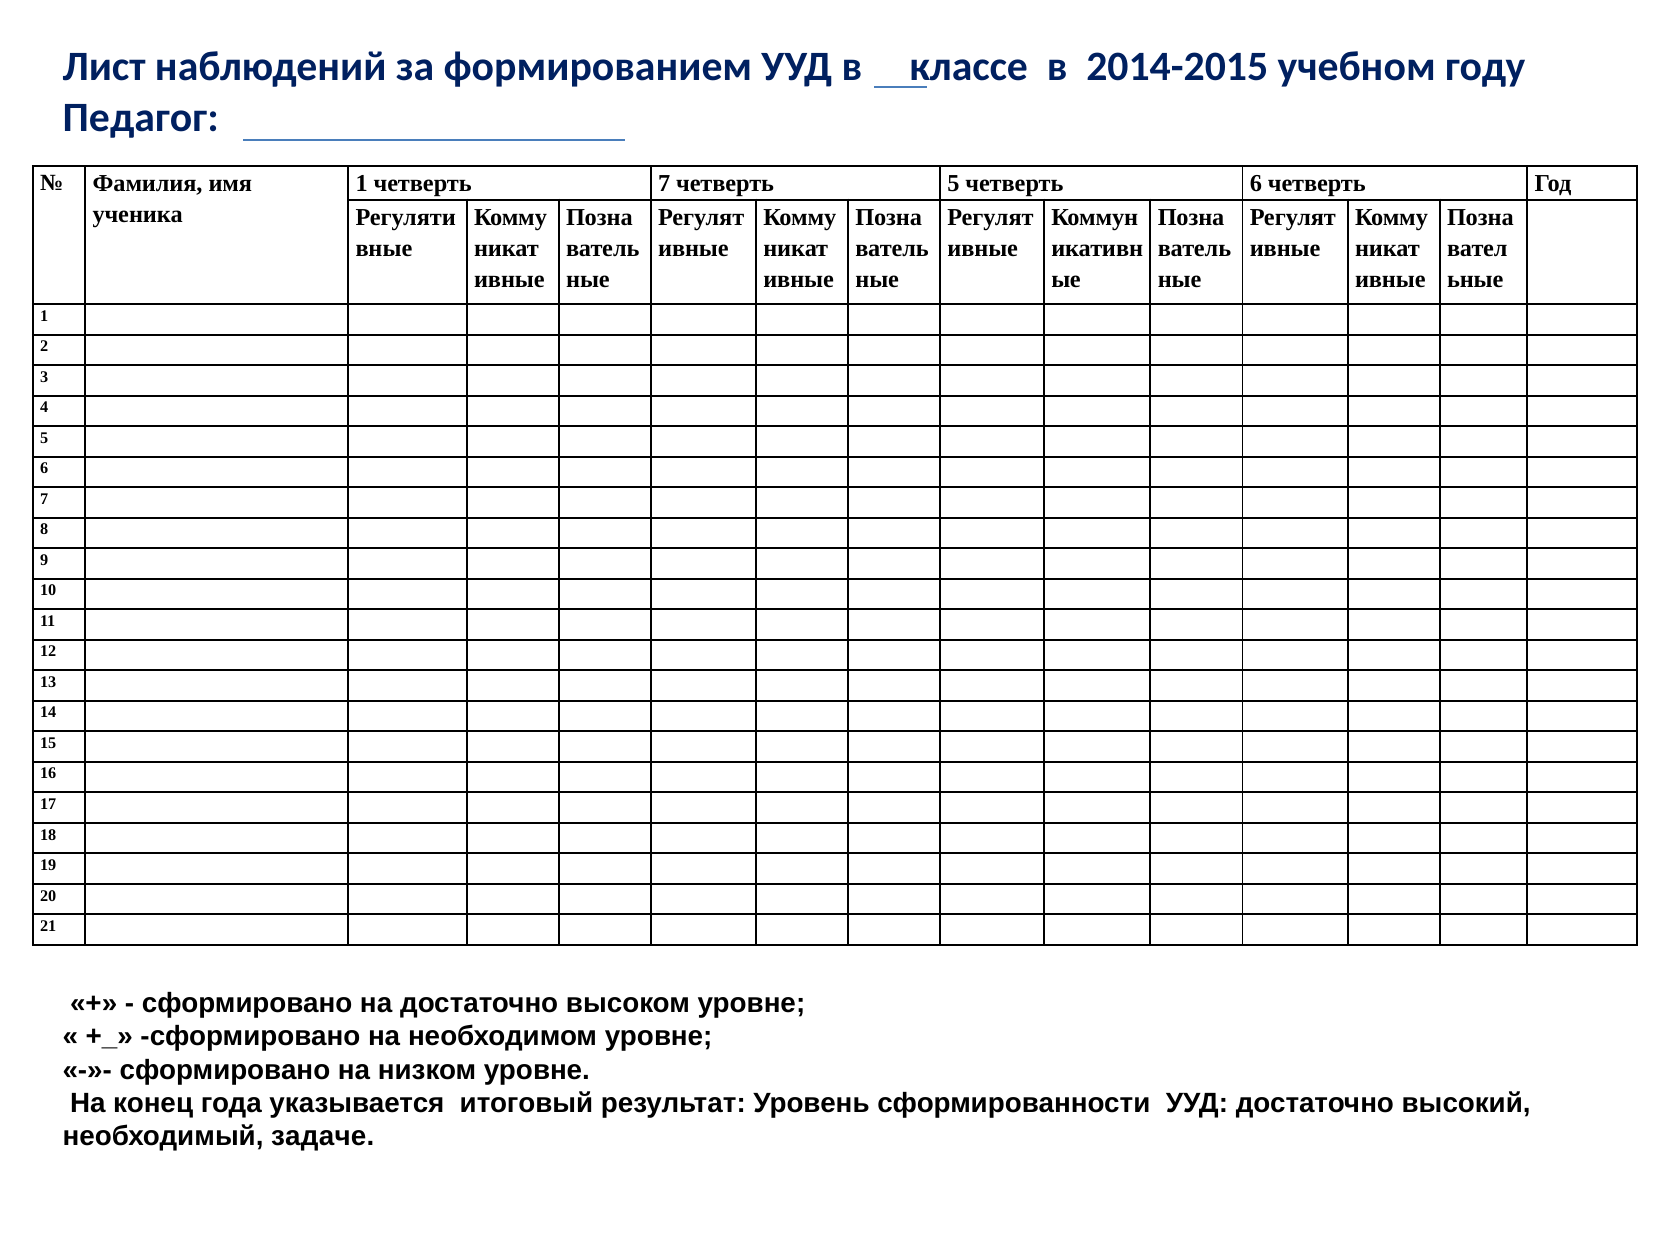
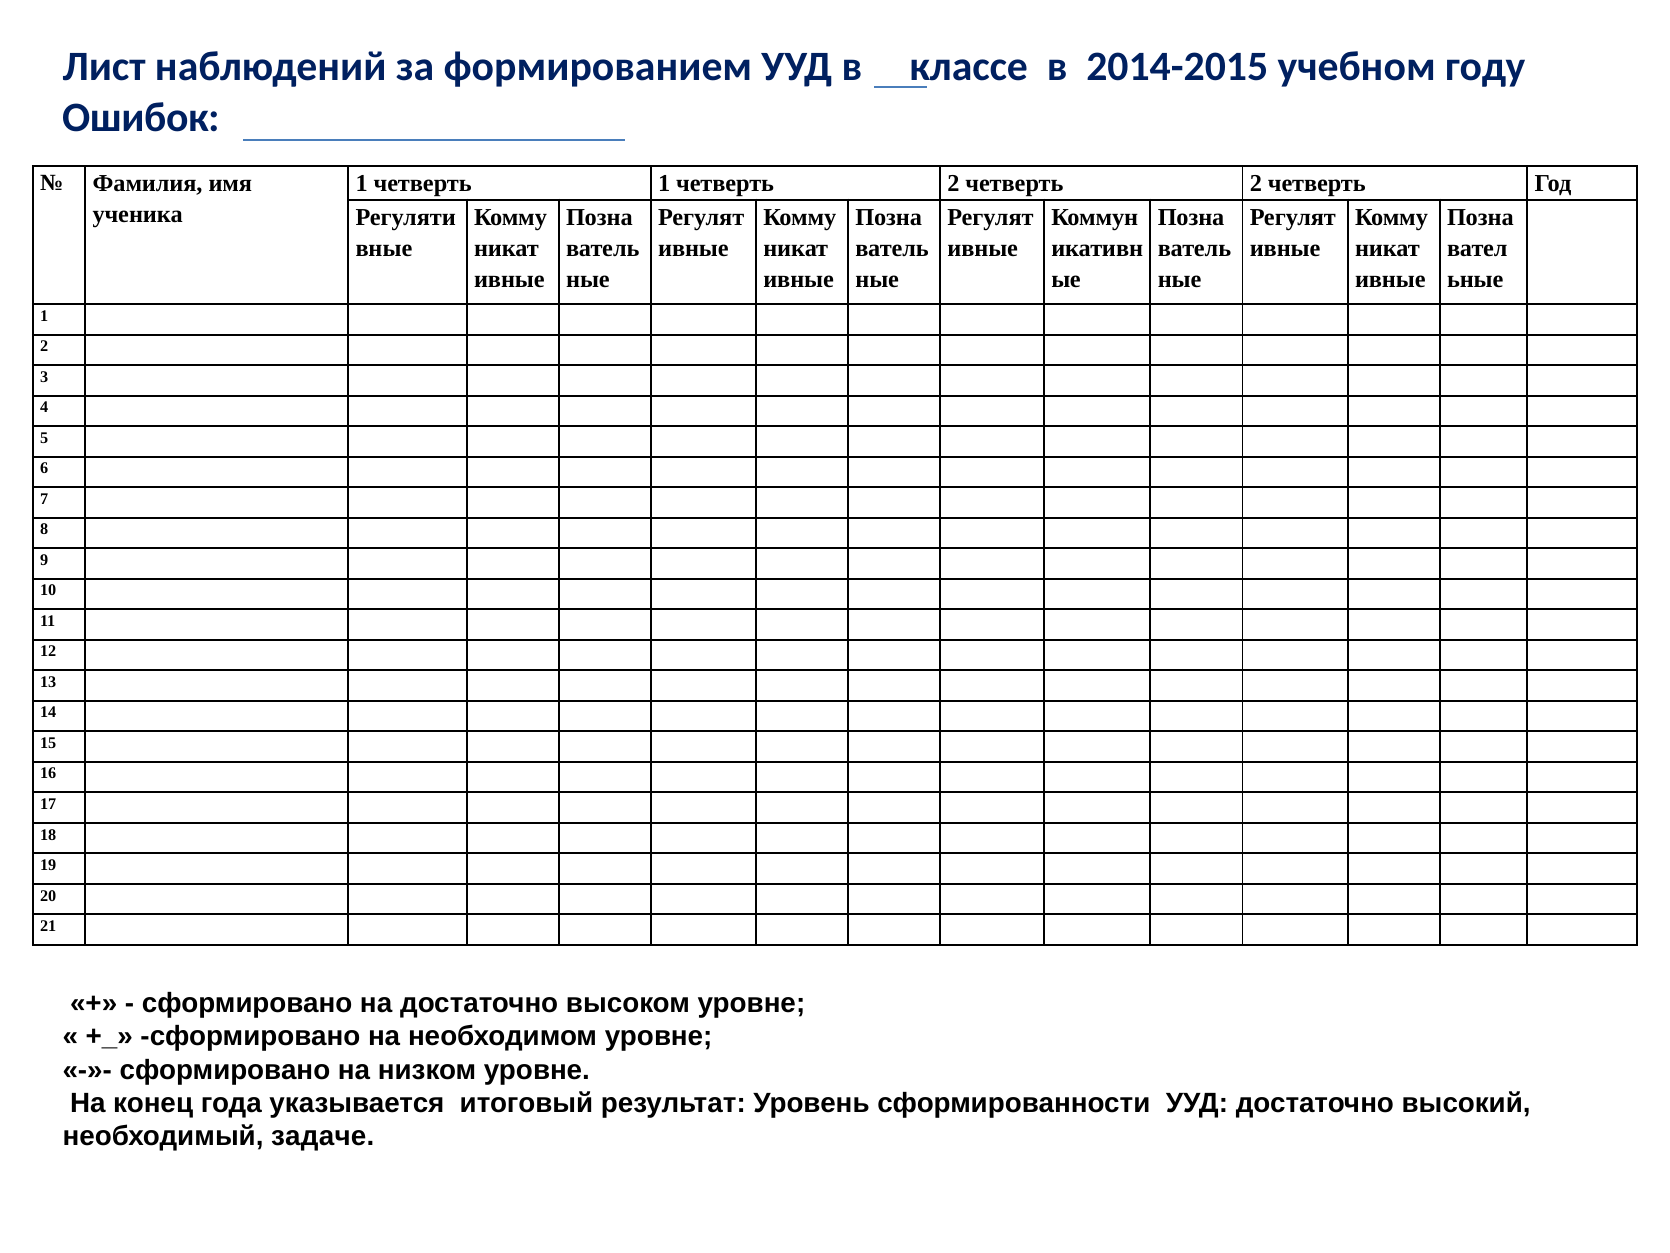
Педагог: Педагог -> Ошибок (141, 117)
четверть 7: 7 -> 1 (664, 184)
5: 5 -> 2 (954, 184)
6: 6 -> 2 (1256, 184)
